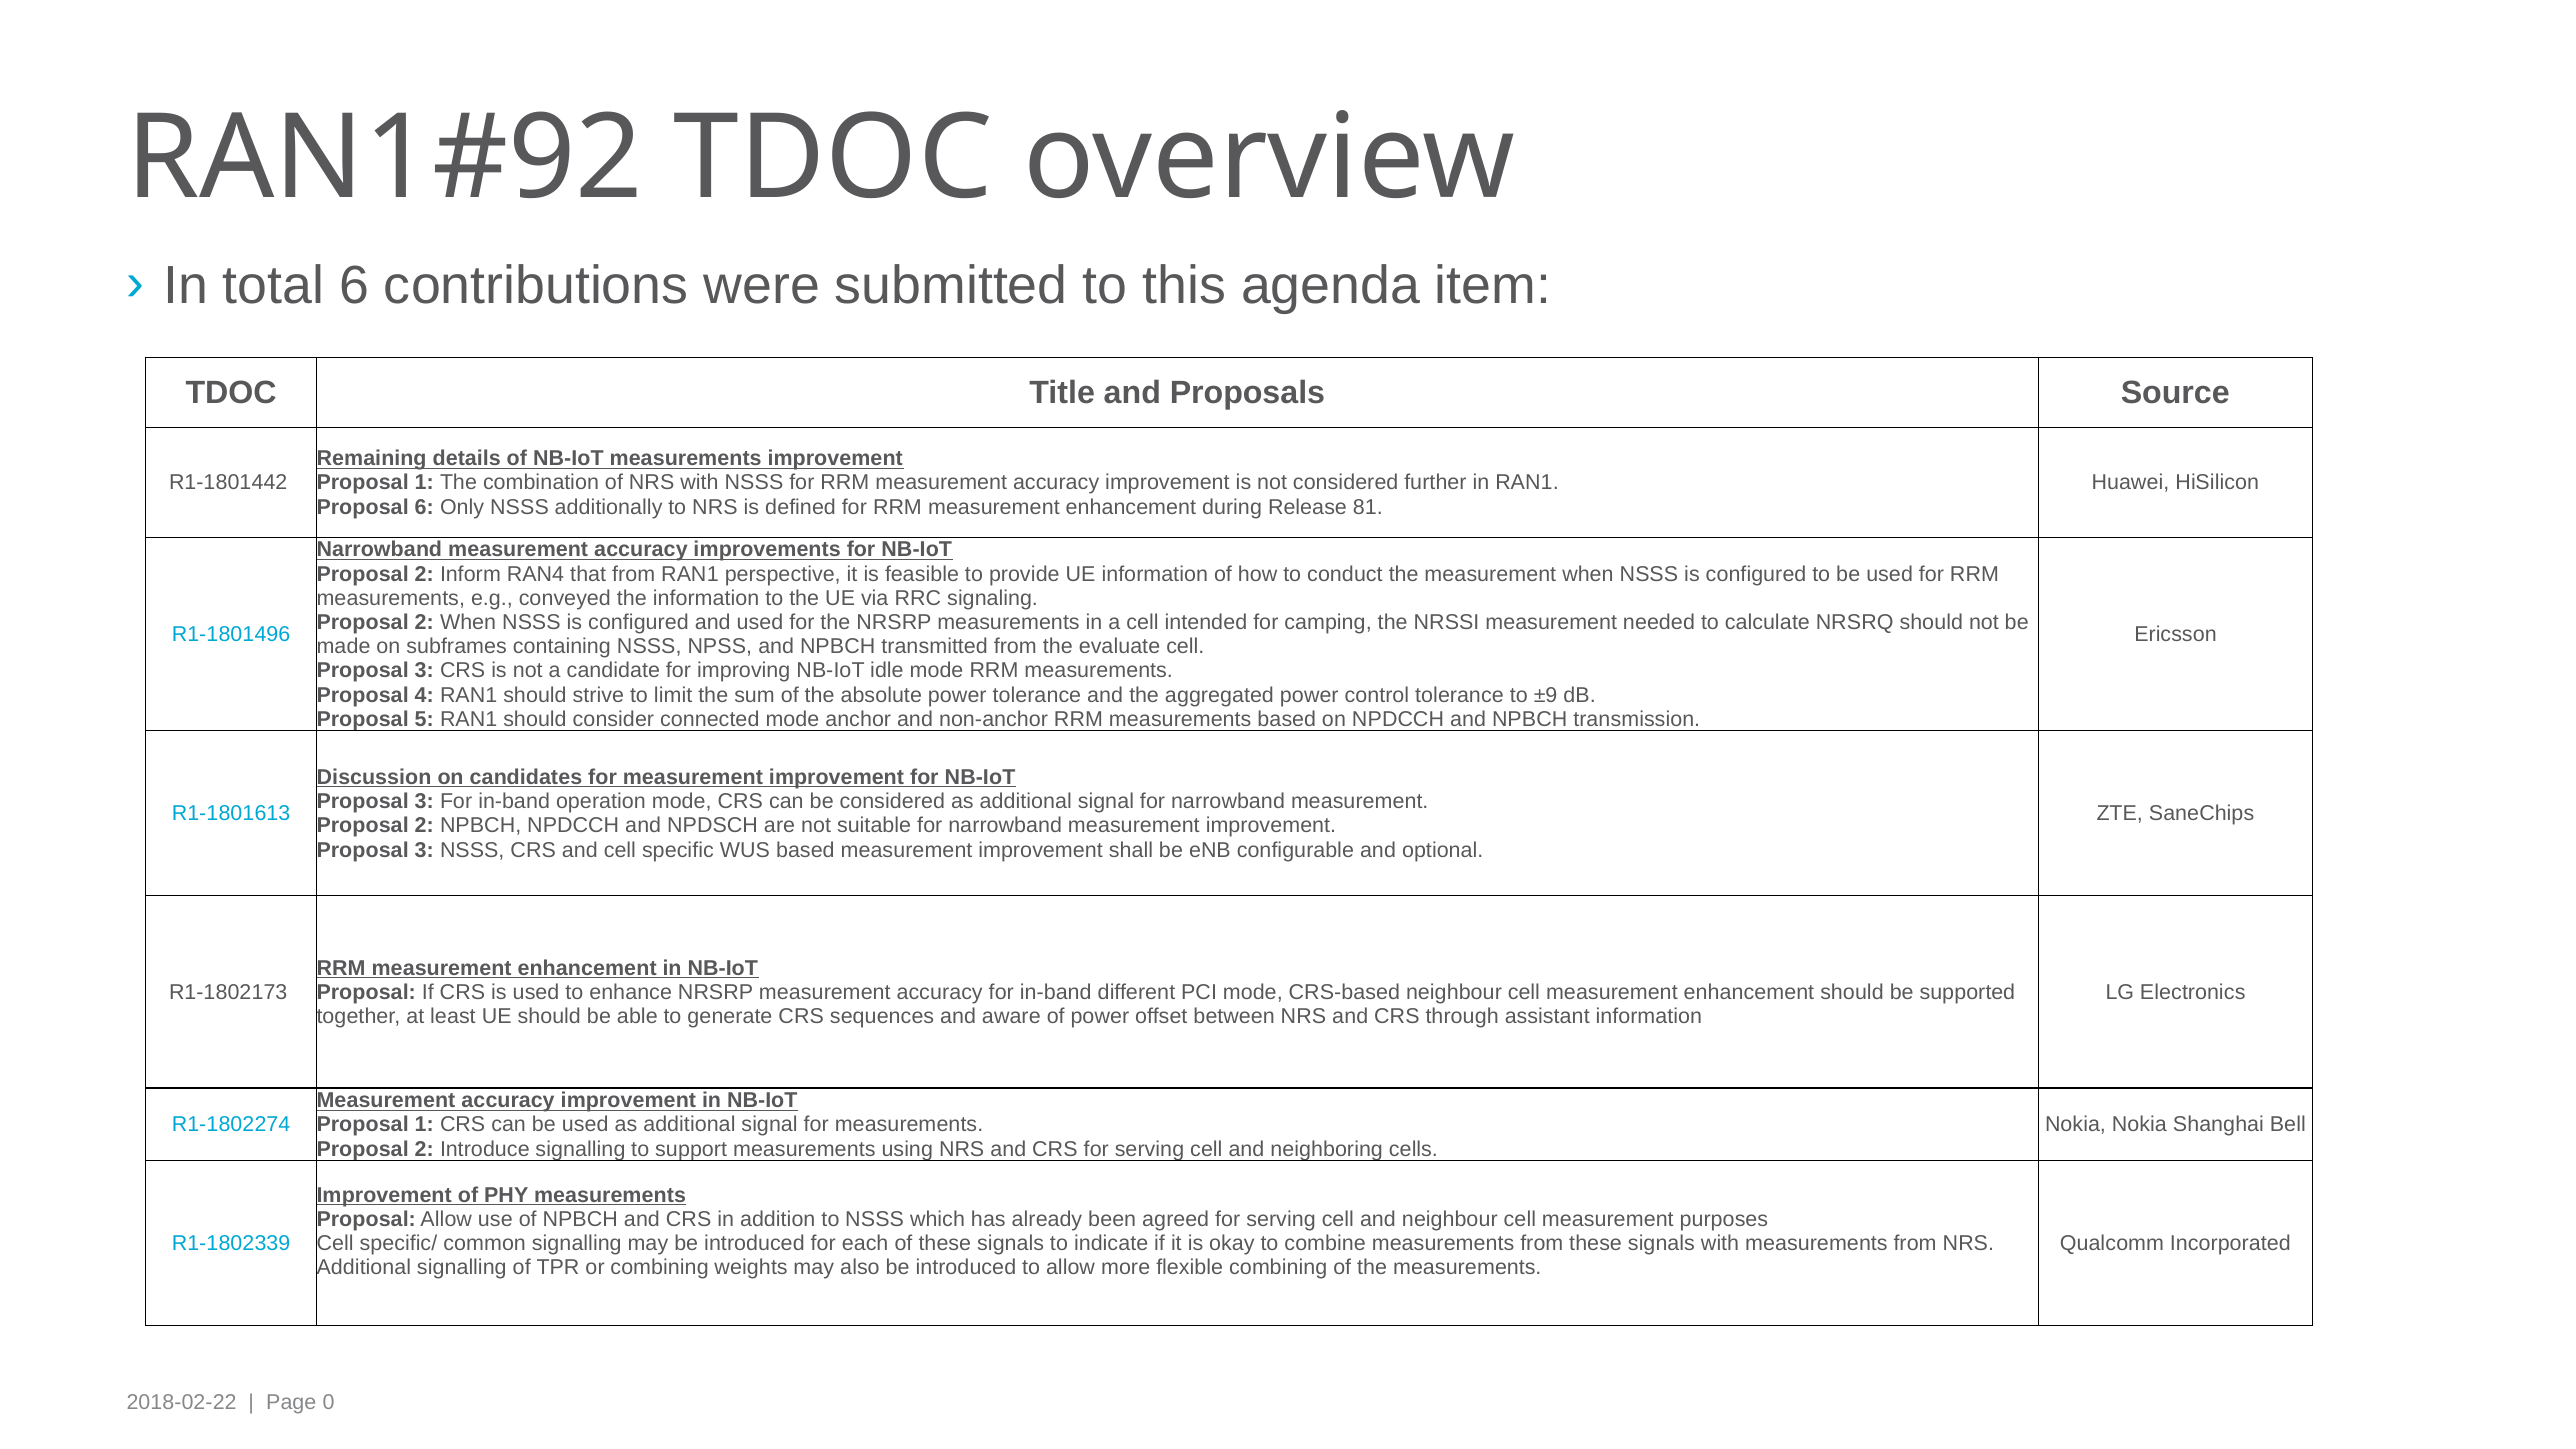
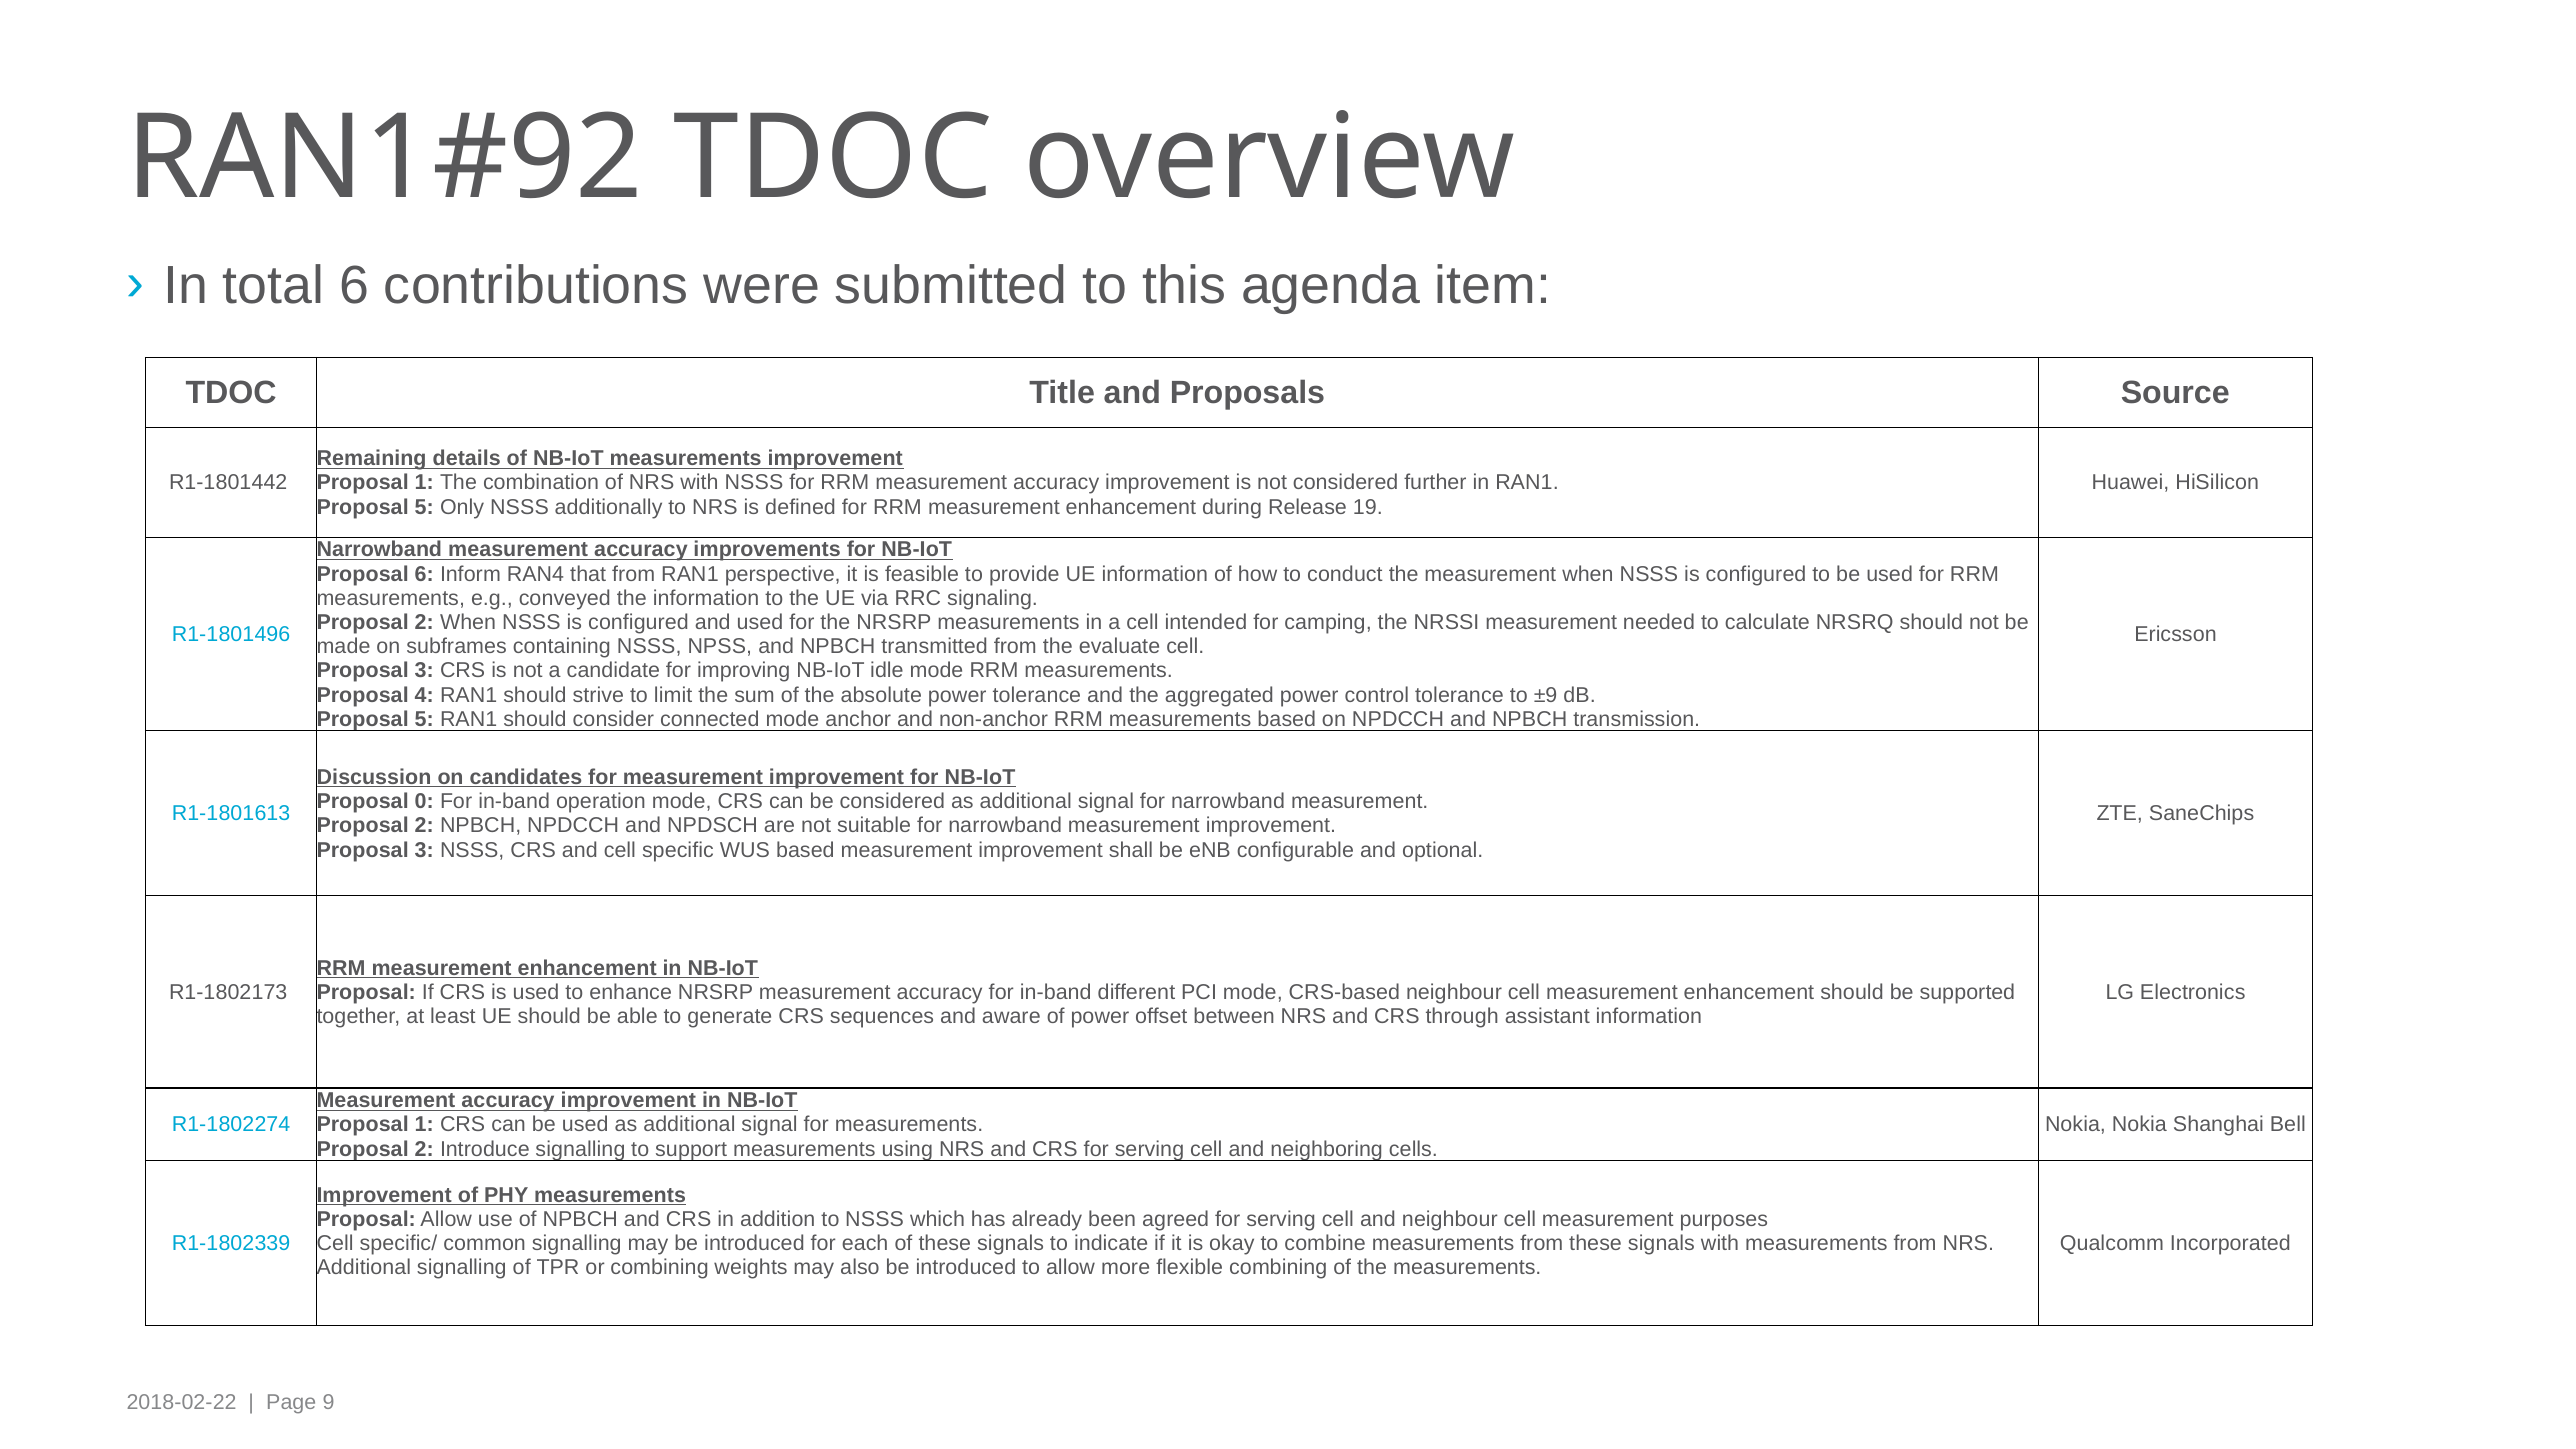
6: 6 -> 5 (424, 507)
81: 81 -> 19 (1368, 507)
2: 2 -> 6 (424, 574)
3: 3 -> 0 (424, 802)
0: 0 -> 9 (329, 1402)
